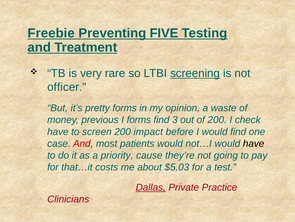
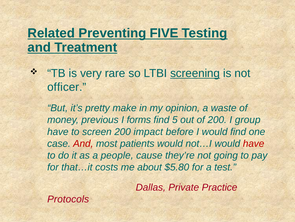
Freebie: Freebie -> Related (51, 33)
pretty forms: forms -> make (125, 108)
3: 3 -> 5 (175, 120)
check: check -> group (248, 120)
have colour: black -> red (254, 143)
priority: priority -> people (117, 155)
$5.03: $5.03 -> $5.80 (177, 167)
Dallas underline: present -> none (151, 187)
Clinicians: Clinicians -> Protocols (68, 199)
